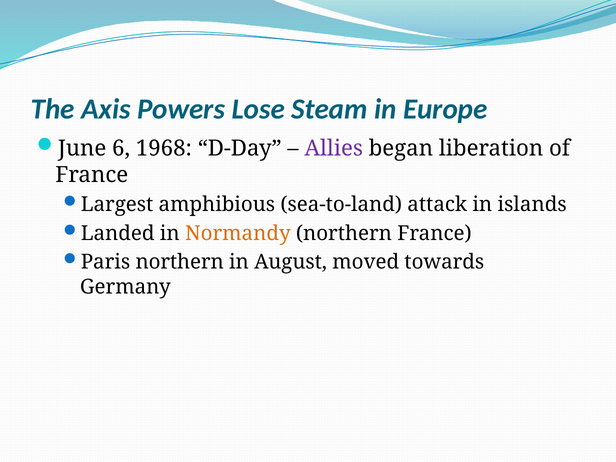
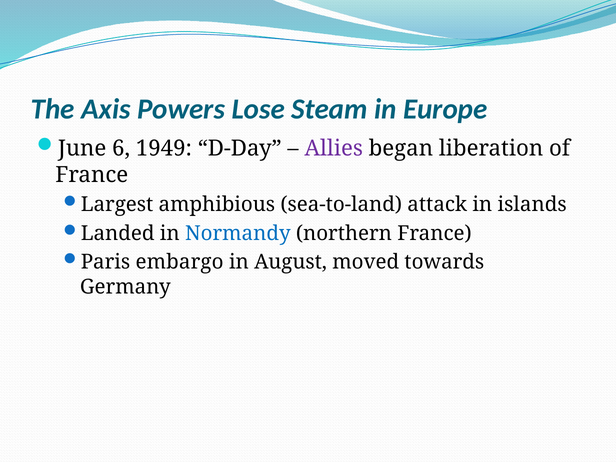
1968: 1968 -> 1949 (164, 148)
Normandy colour: orange -> blue (238, 233)
Paris northern: northern -> embargo (180, 262)
